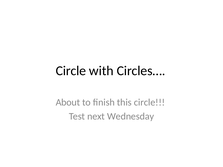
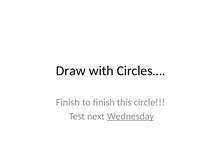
Circle: Circle -> Draw (71, 71)
About: About -> Finish (68, 103)
Wednesday underline: none -> present (131, 116)
